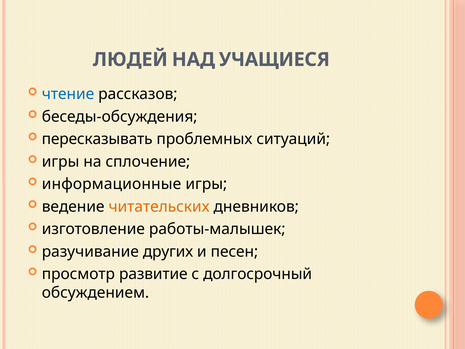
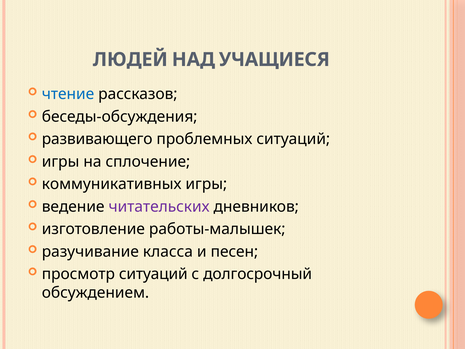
пересказывать: пересказывать -> развивающего (97, 139)
информационные: информационные -> коммуникативных (112, 184)
читательских colour: orange -> purple (159, 206)
других: других -> класса (168, 251)
просмотр развитие: развитие -> ситуаций (153, 274)
